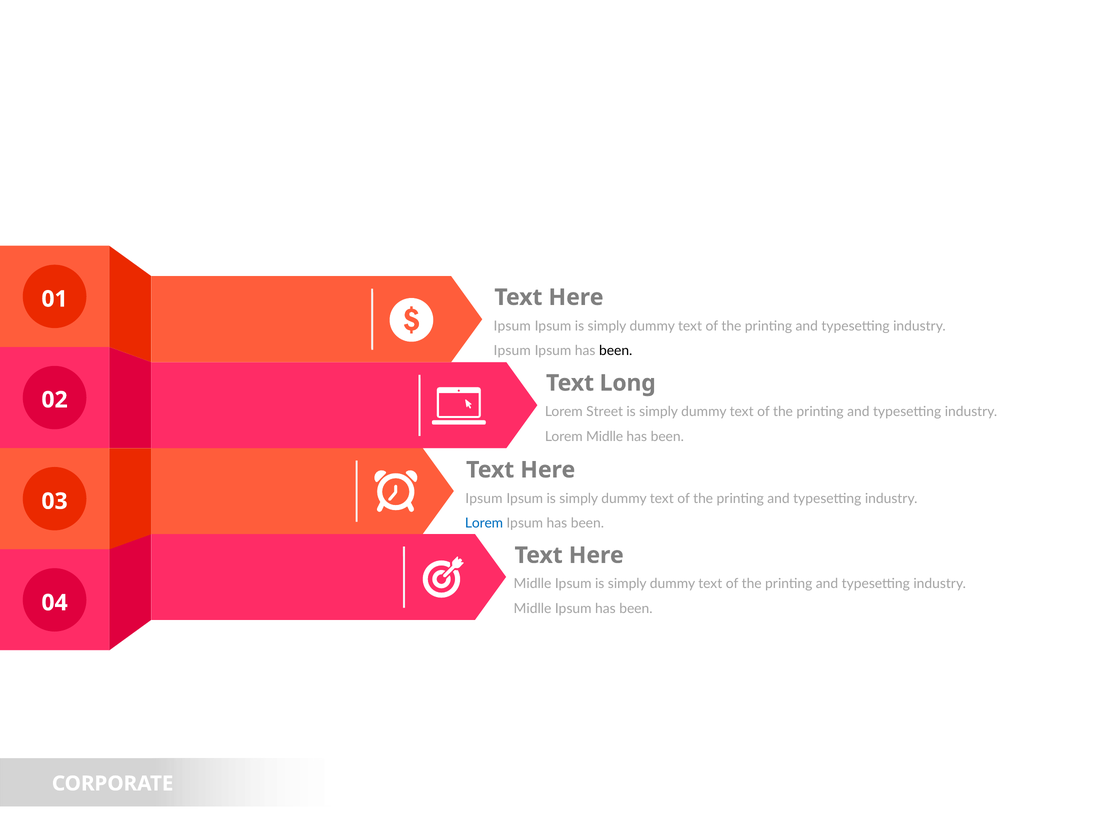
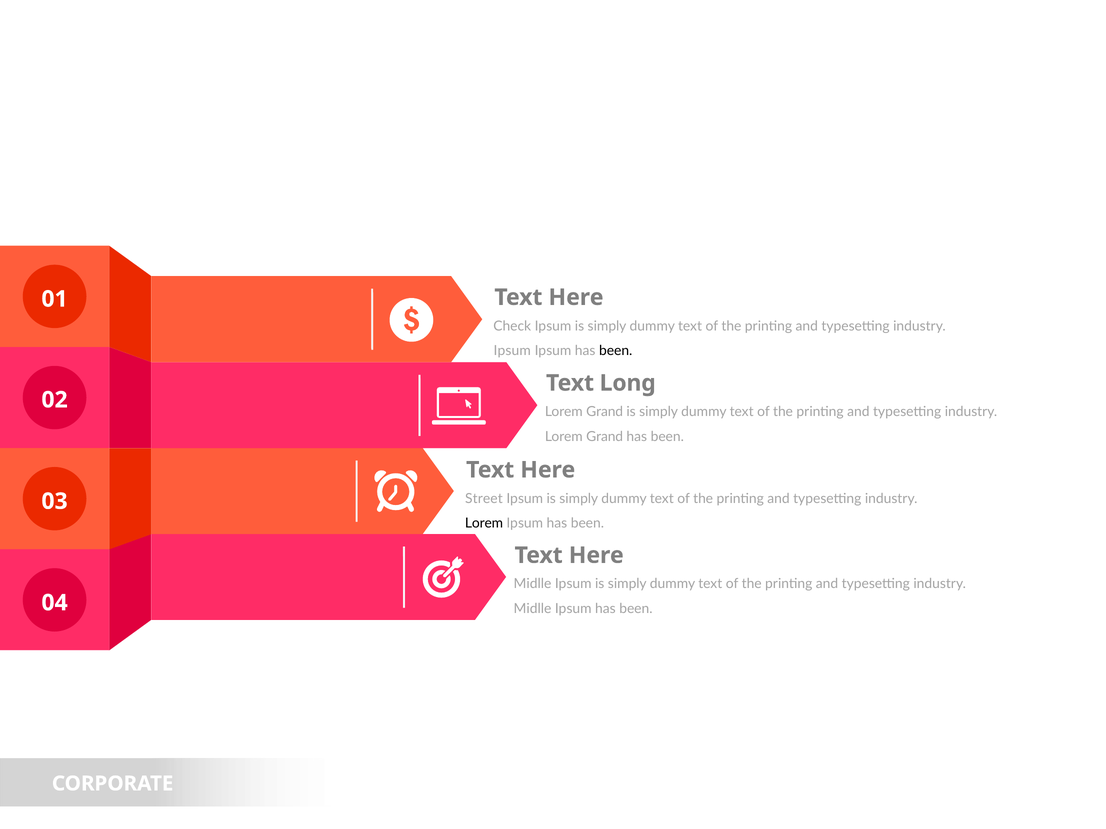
Ipsum: Ipsum -> Check (512, 326)
Street: Street -> Grand (605, 412)
Midlle: Midlle -> Grand (605, 437)
Ipsum: Ipsum -> Street (484, 499)
Lorem colour: blue -> black (484, 524)
